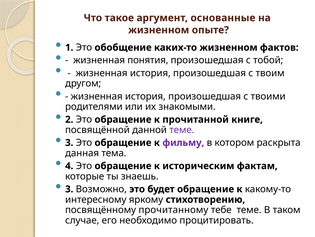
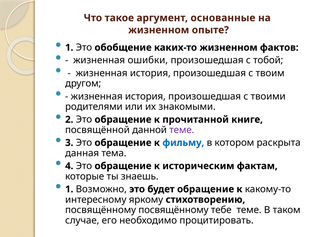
понятия: понятия -> ошибки (148, 60)
фильму colour: purple -> blue (183, 142)
3: 3 -> 1 (69, 189)
посвящённому прочитанному: прочитанному -> посвящённому (174, 209)
